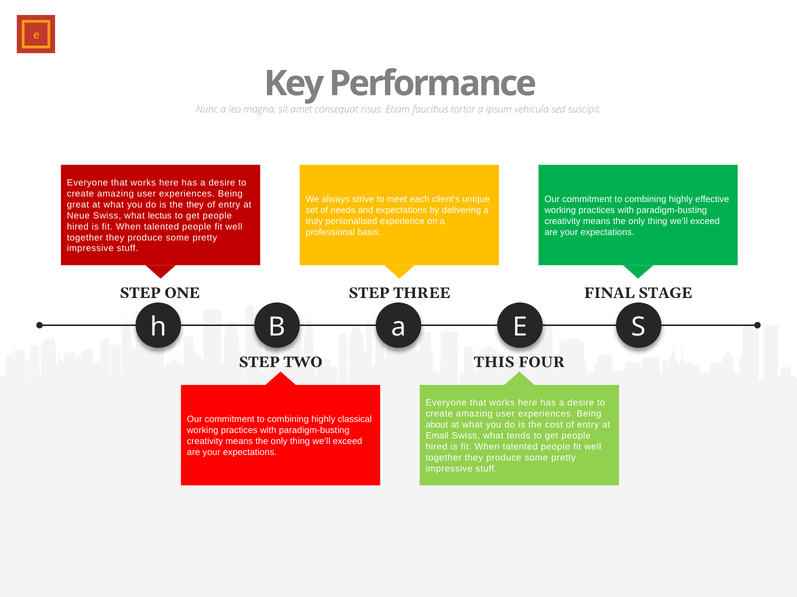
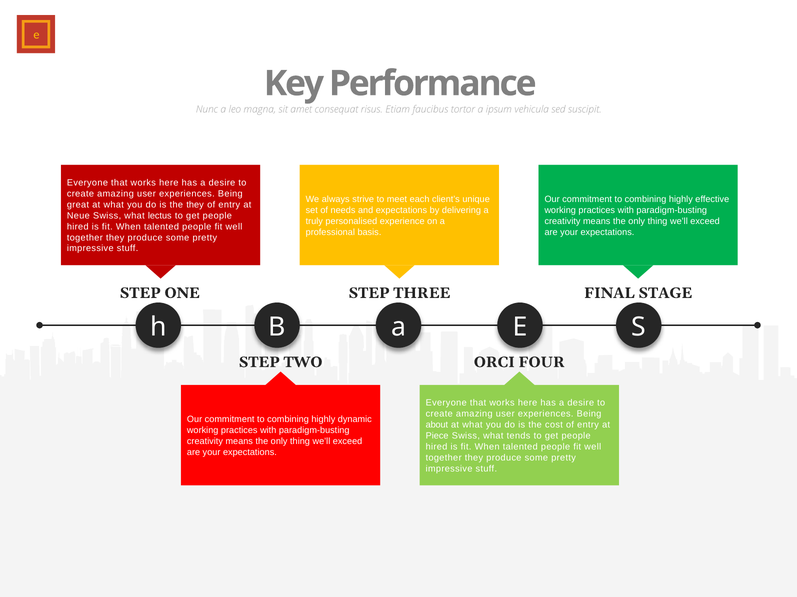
THIS: THIS -> ORCI (494, 363)
classical: classical -> dynamic (355, 420)
Email: Email -> Piece (437, 436)
